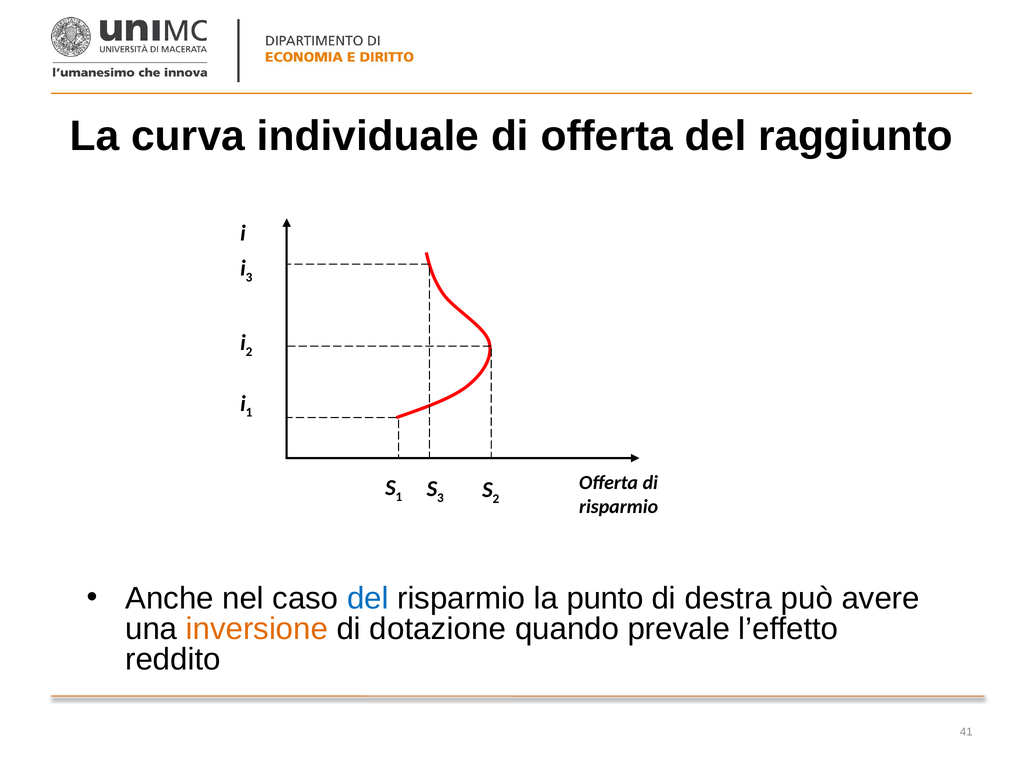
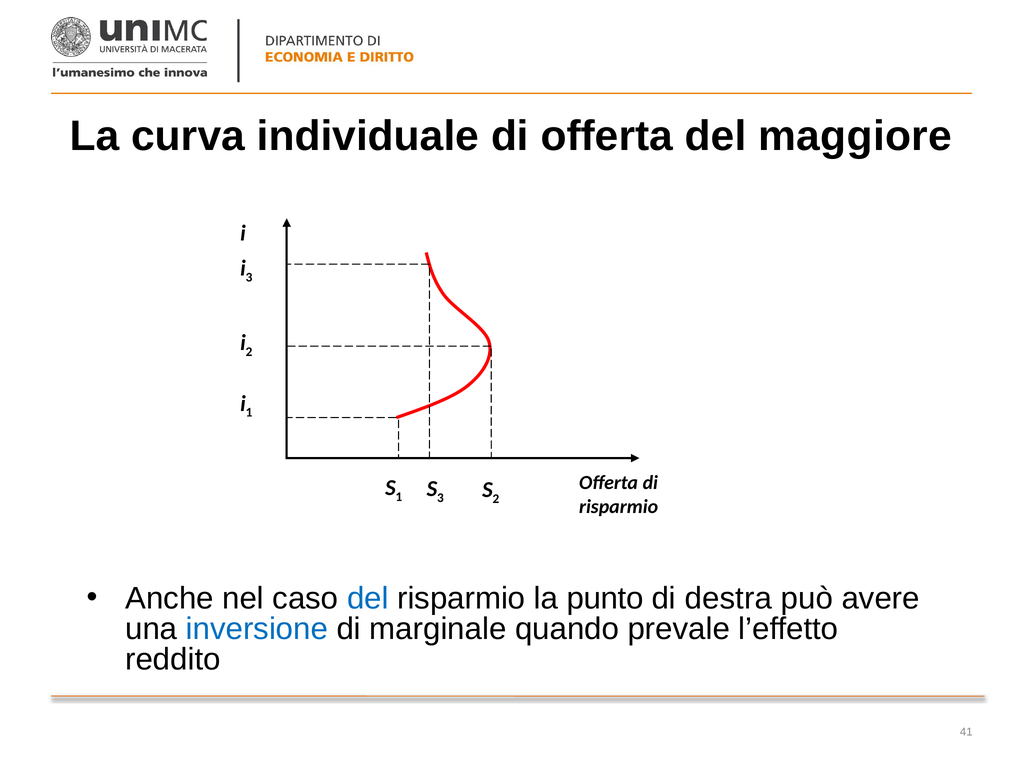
raggiunto: raggiunto -> maggiore (855, 136)
inversione colour: orange -> blue (257, 629)
dotazione: dotazione -> marginale (438, 629)
